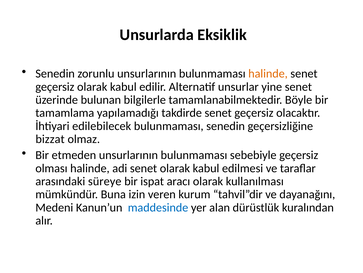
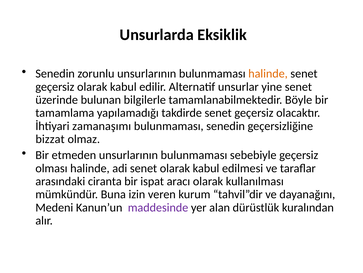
edilebilecek: edilebilecek -> zamanaşımı (102, 126)
süreye: süreye -> ciranta (105, 181)
maddesinde colour: blue -> purple (158, 207)
